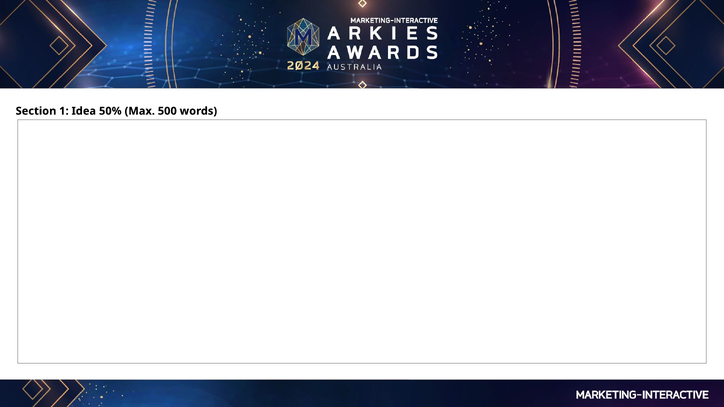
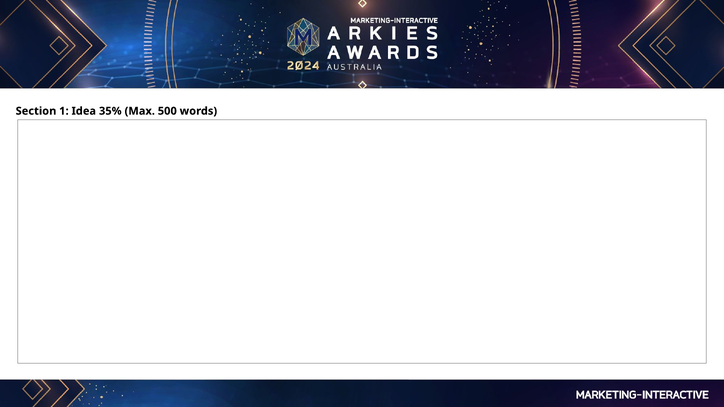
50%: 50% -> 35% (110, 111)
